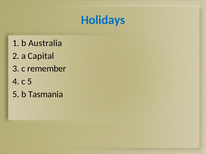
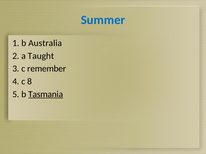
Holidays: Holidays -> Summer (103, 20)
Capital: Capital -> Taught (41, 56)
c 5: 5 -> 8 (30, 82)
Tasmania underline: none -> present (46, 95)
